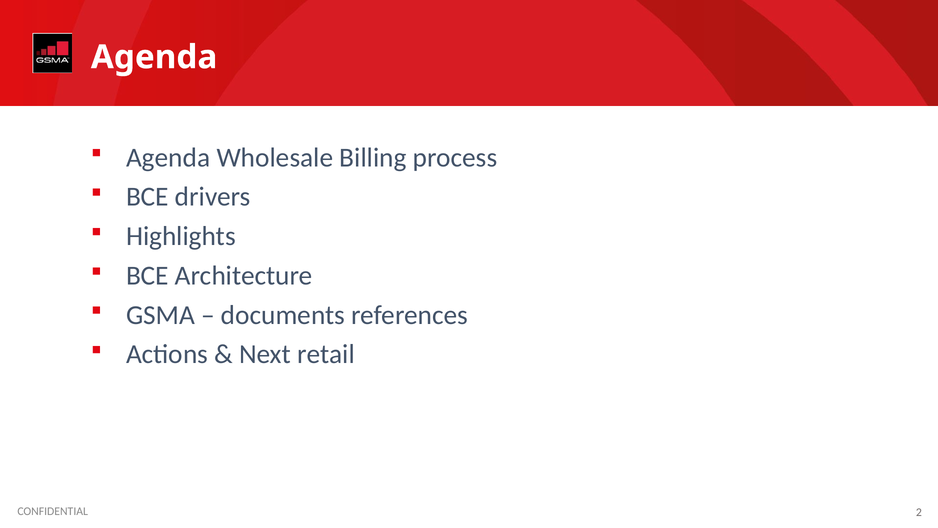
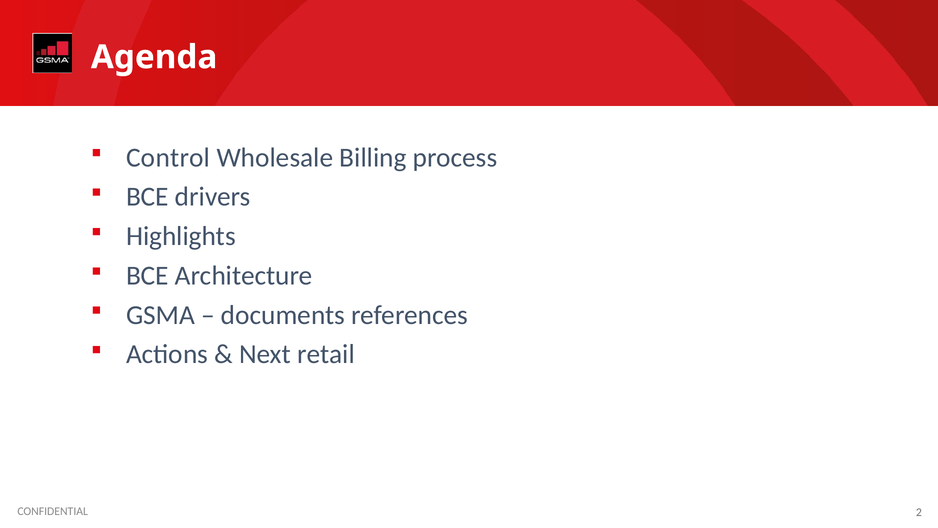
Agenda: Agenda -> Control (168, 157)
